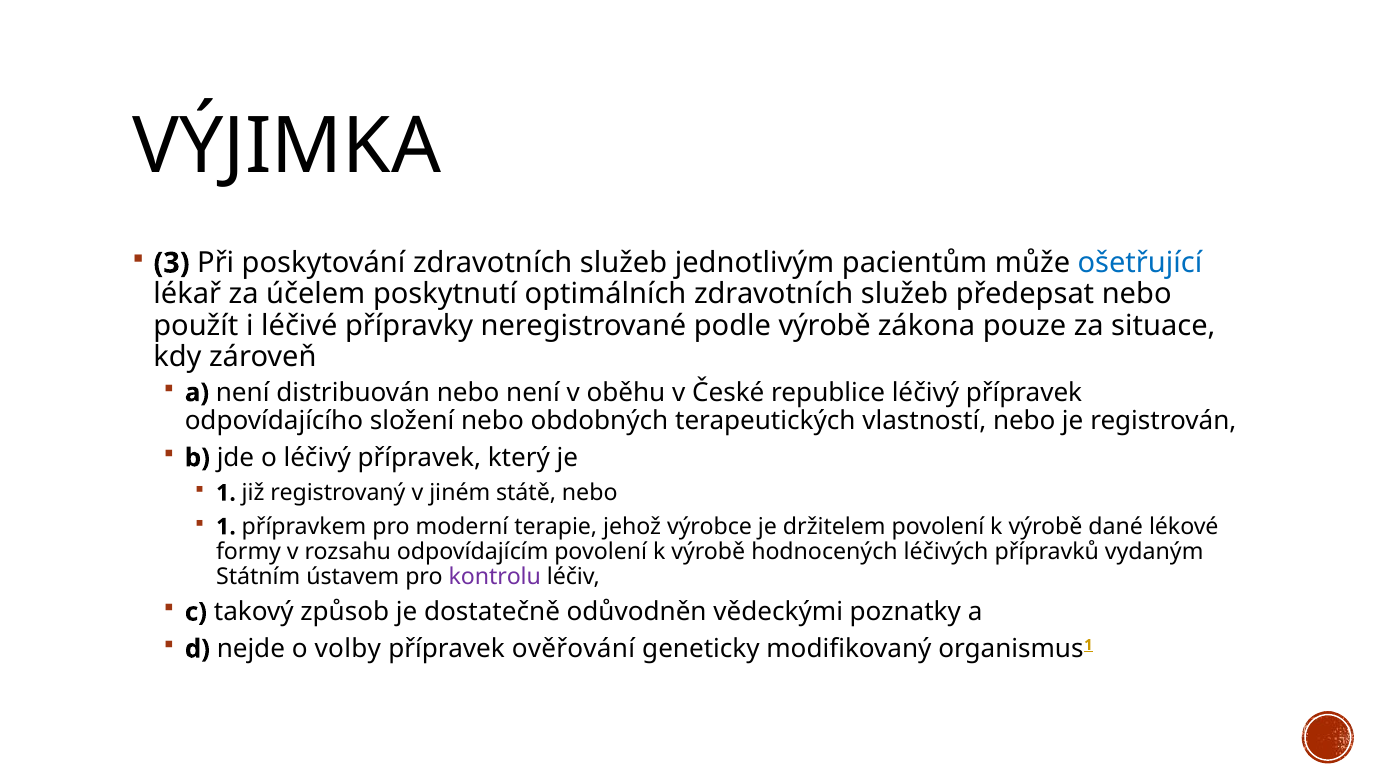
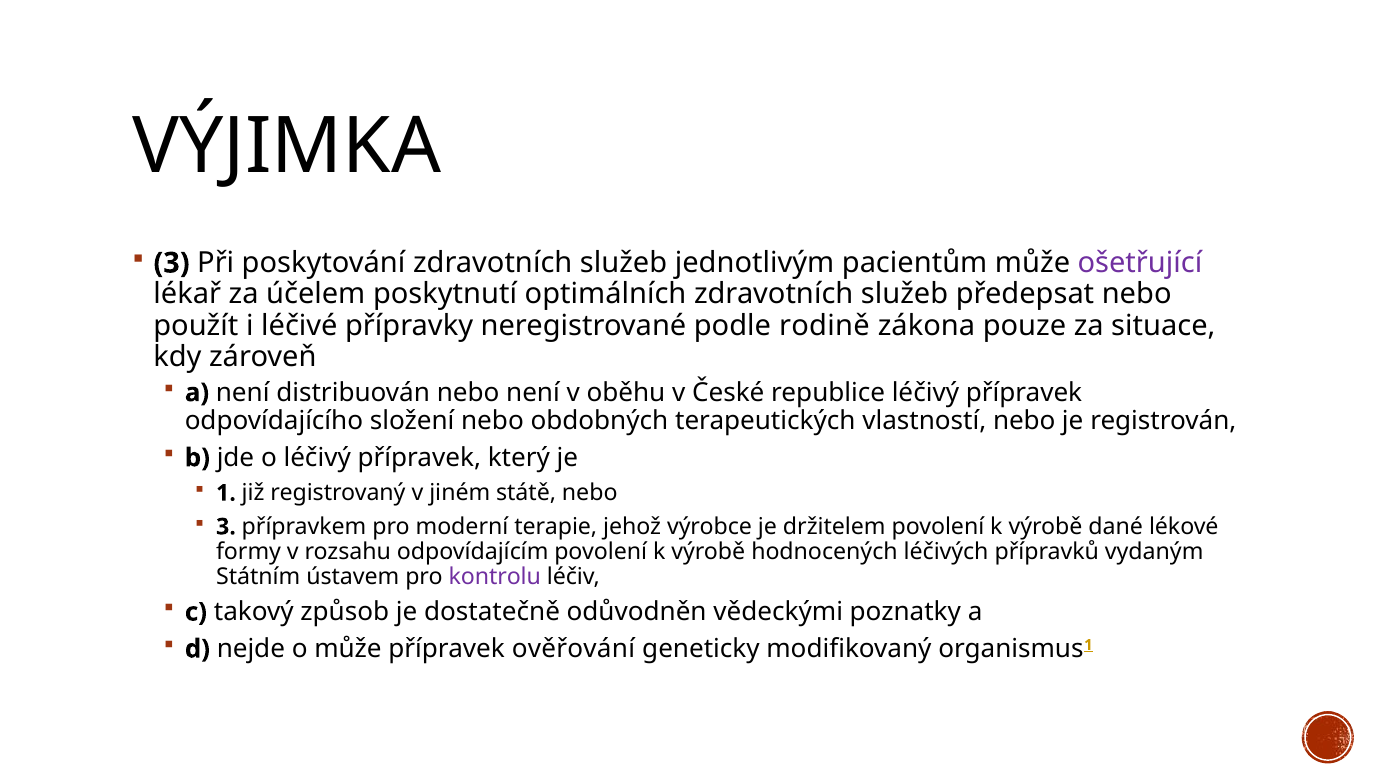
ošetřující colour: blue -> purple (1140, 263)
podle výrobě: výrobě -> rodině (824, 326)
1: 1 -> 3 (226, 527)
o volby: volby -> může (348, 649)
